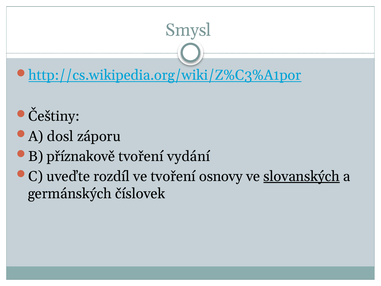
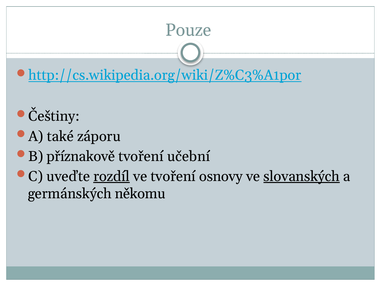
Smysl: Smysl -> Pouze (188, 30)
dosl: dosl -> také (60, 136)
vydání: vydání -> učební (189, 156)
rozdíl underline: none -> present (112, 176)
číslovek: číslovek -> někomu (140, 193)
